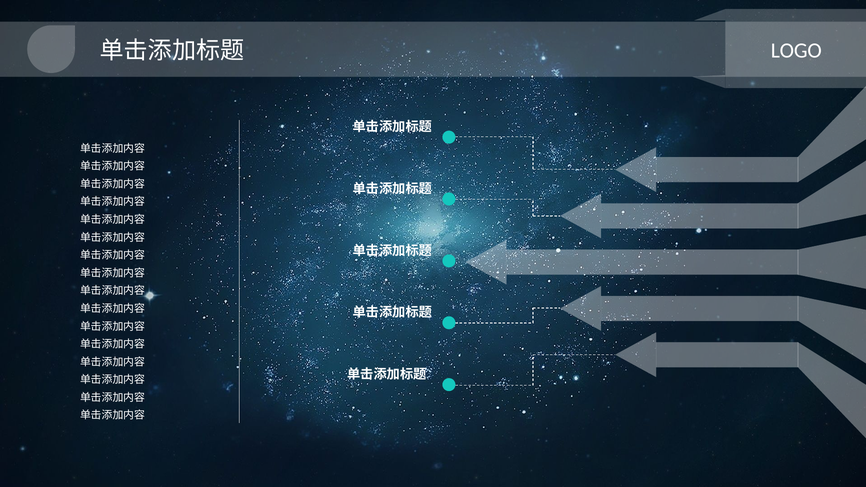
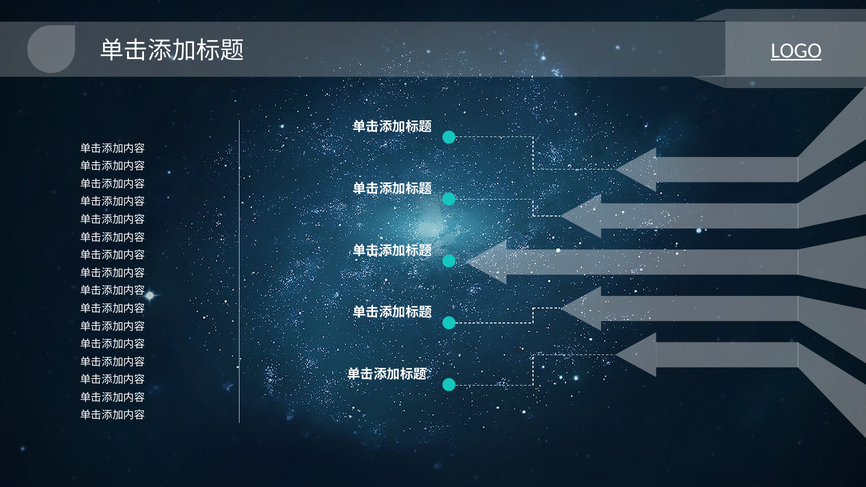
LOGO underline: none -> present (796, 50)
